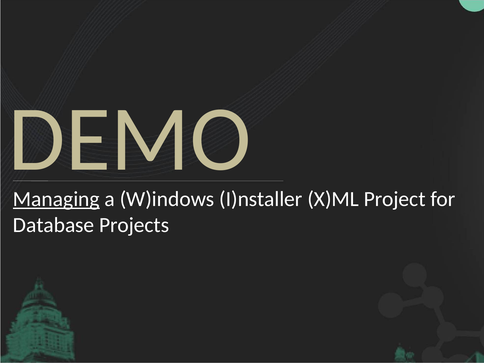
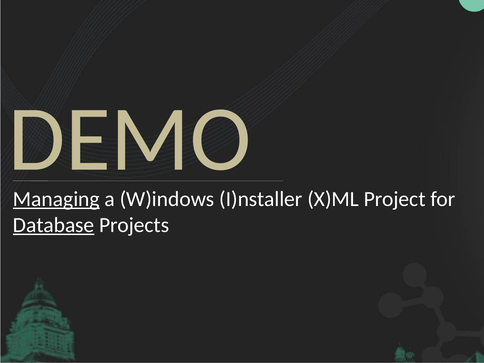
Database underline: none -> present (54, 225)
